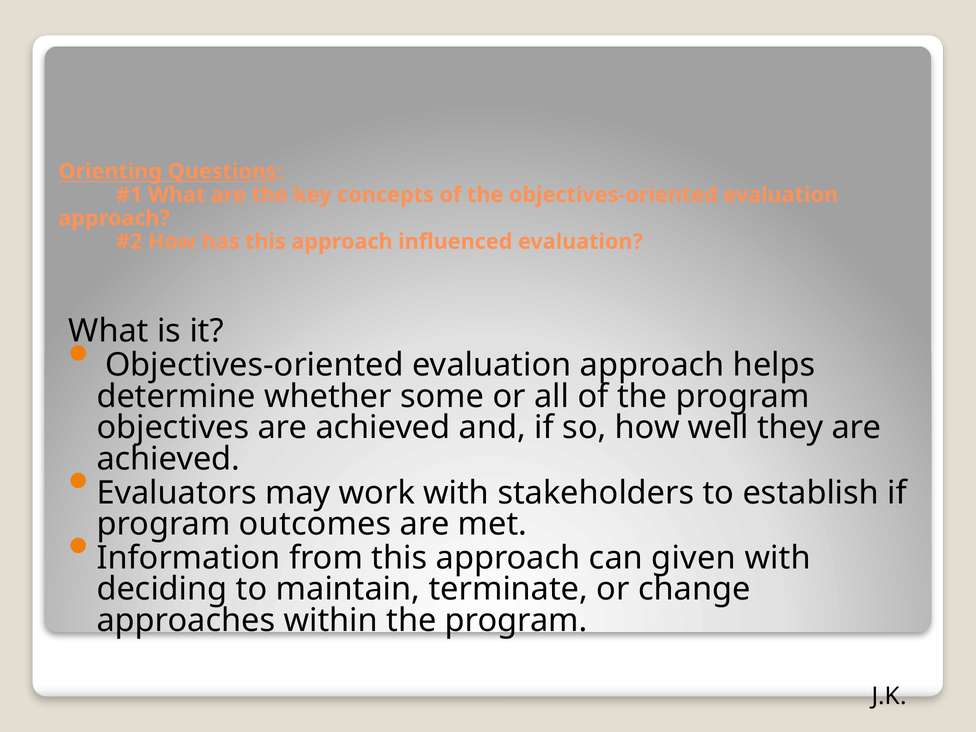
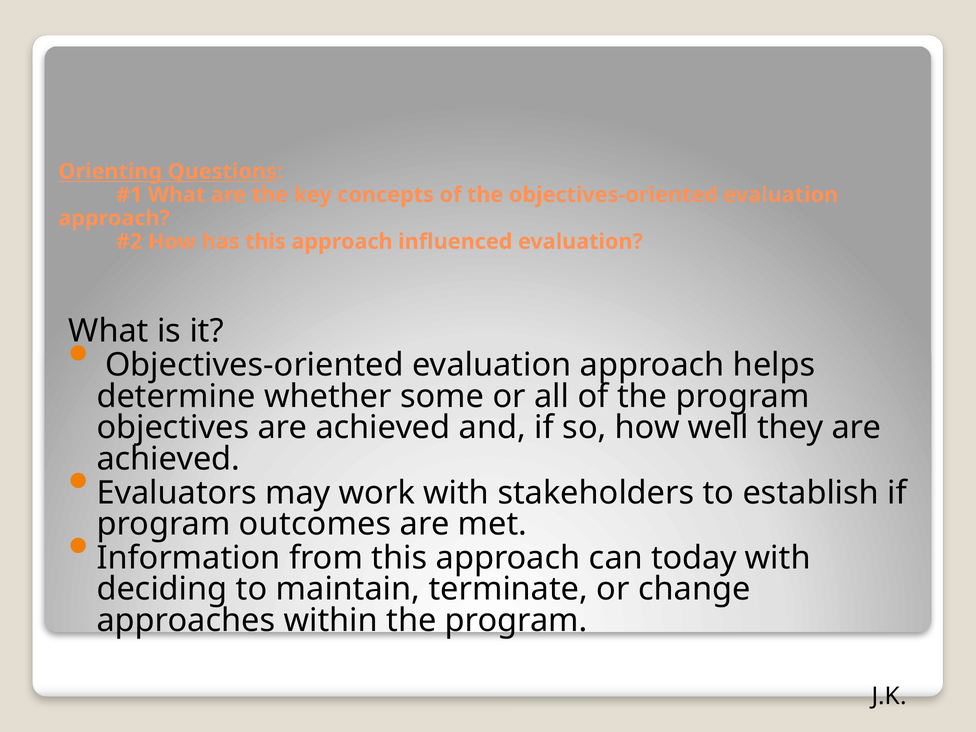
given: given -> today (694, 558)
